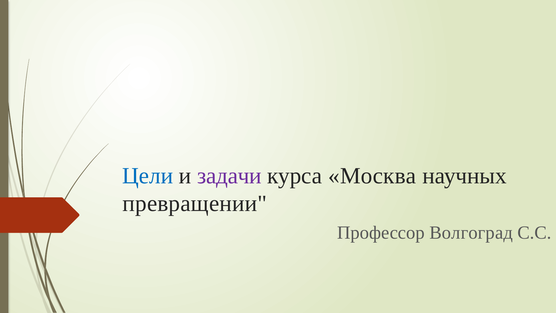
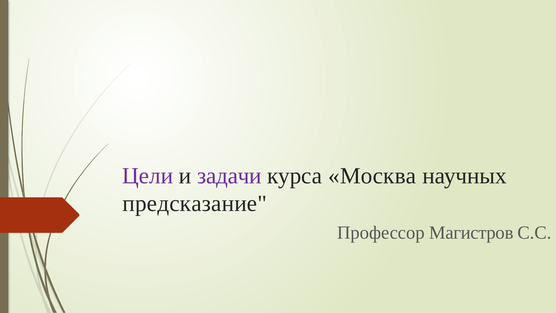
Цели colour: blue -> purple (148, 176)
превращении: превращении -> предсказание (195, 203)
Волгоград: Волгоград -> Магистров (471, 232)
